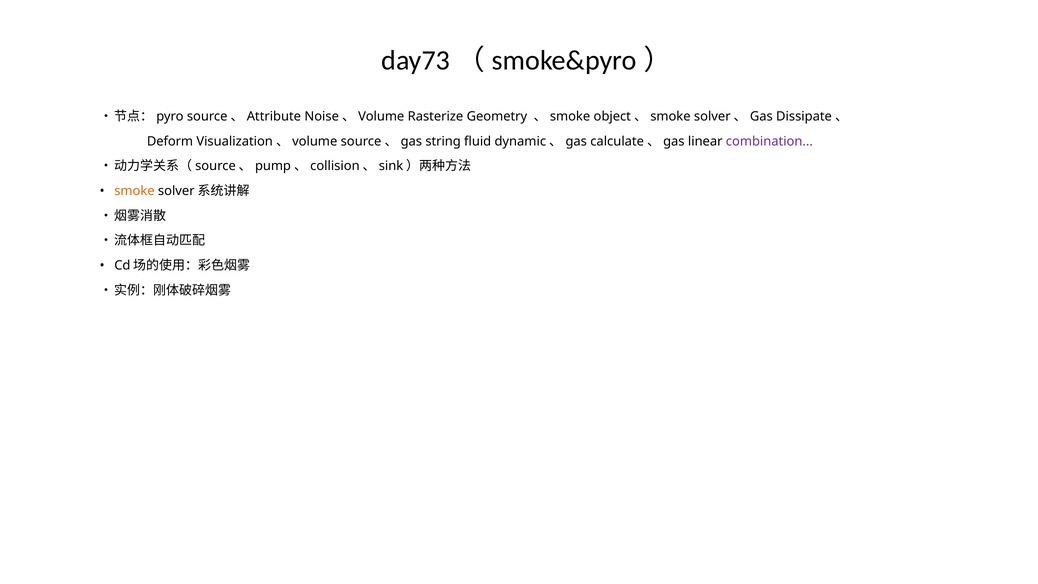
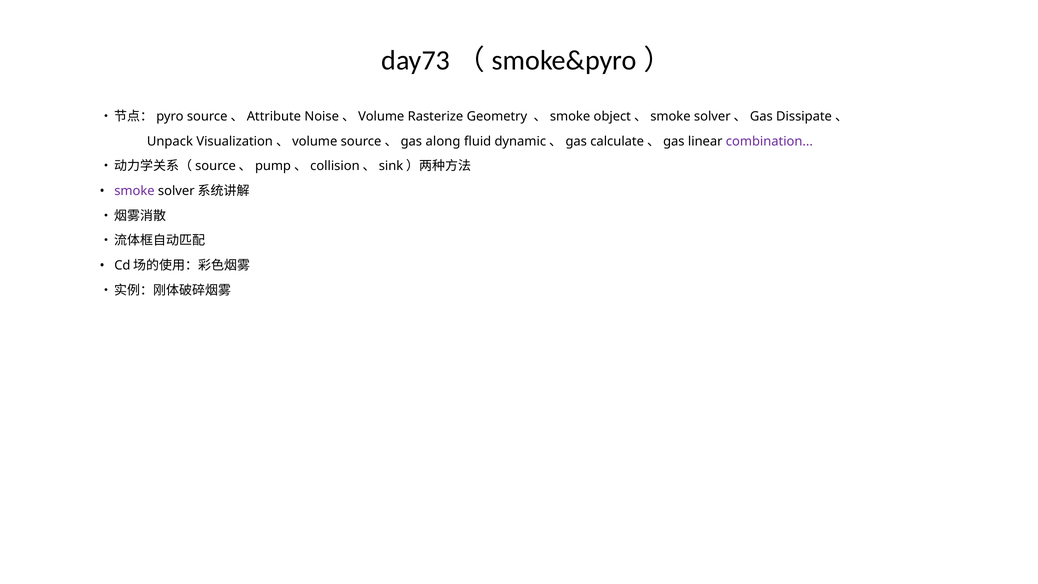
Deform: Deform -> Unpack (170, 141)
string: string -> along (443, 141)
smoke colour: orange -> purple (134, 191)
